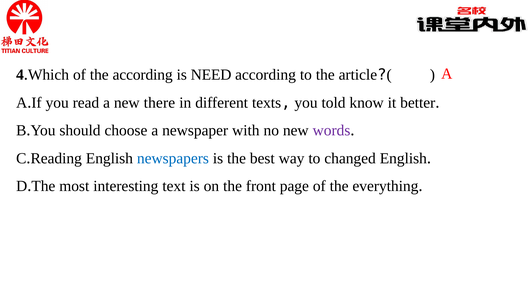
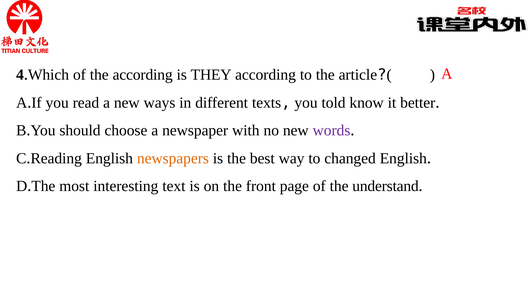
NEED: NEED -> THEY (211, 75)
there: there -> ways (160, 103)
newspapers colour: blue -> orange (173, 158)
everything: everything -> understand (386, 186)
